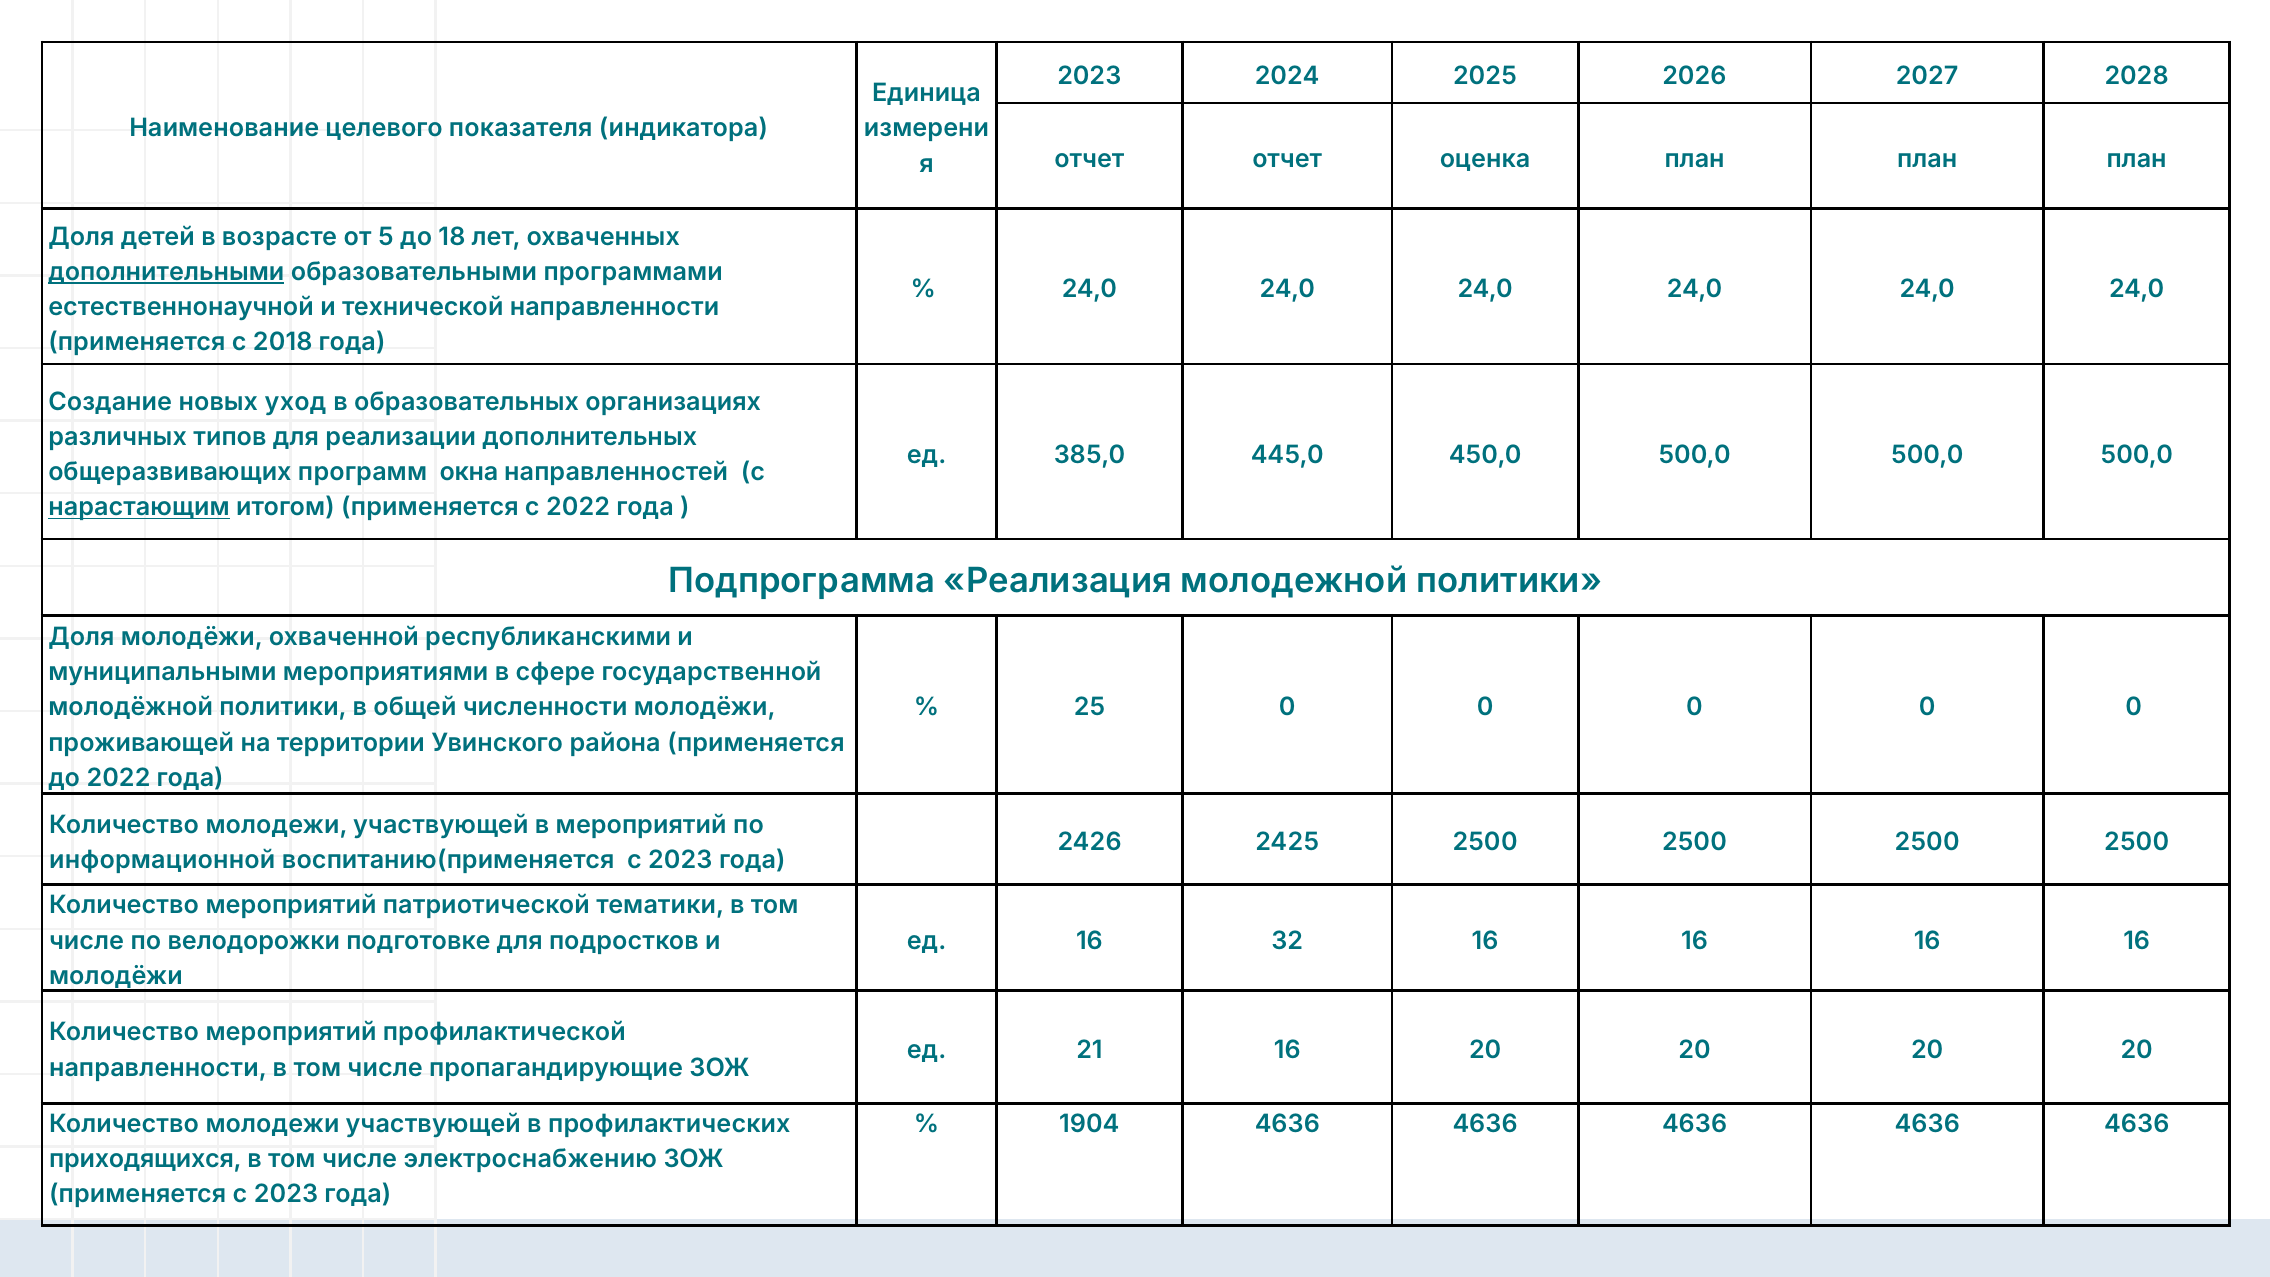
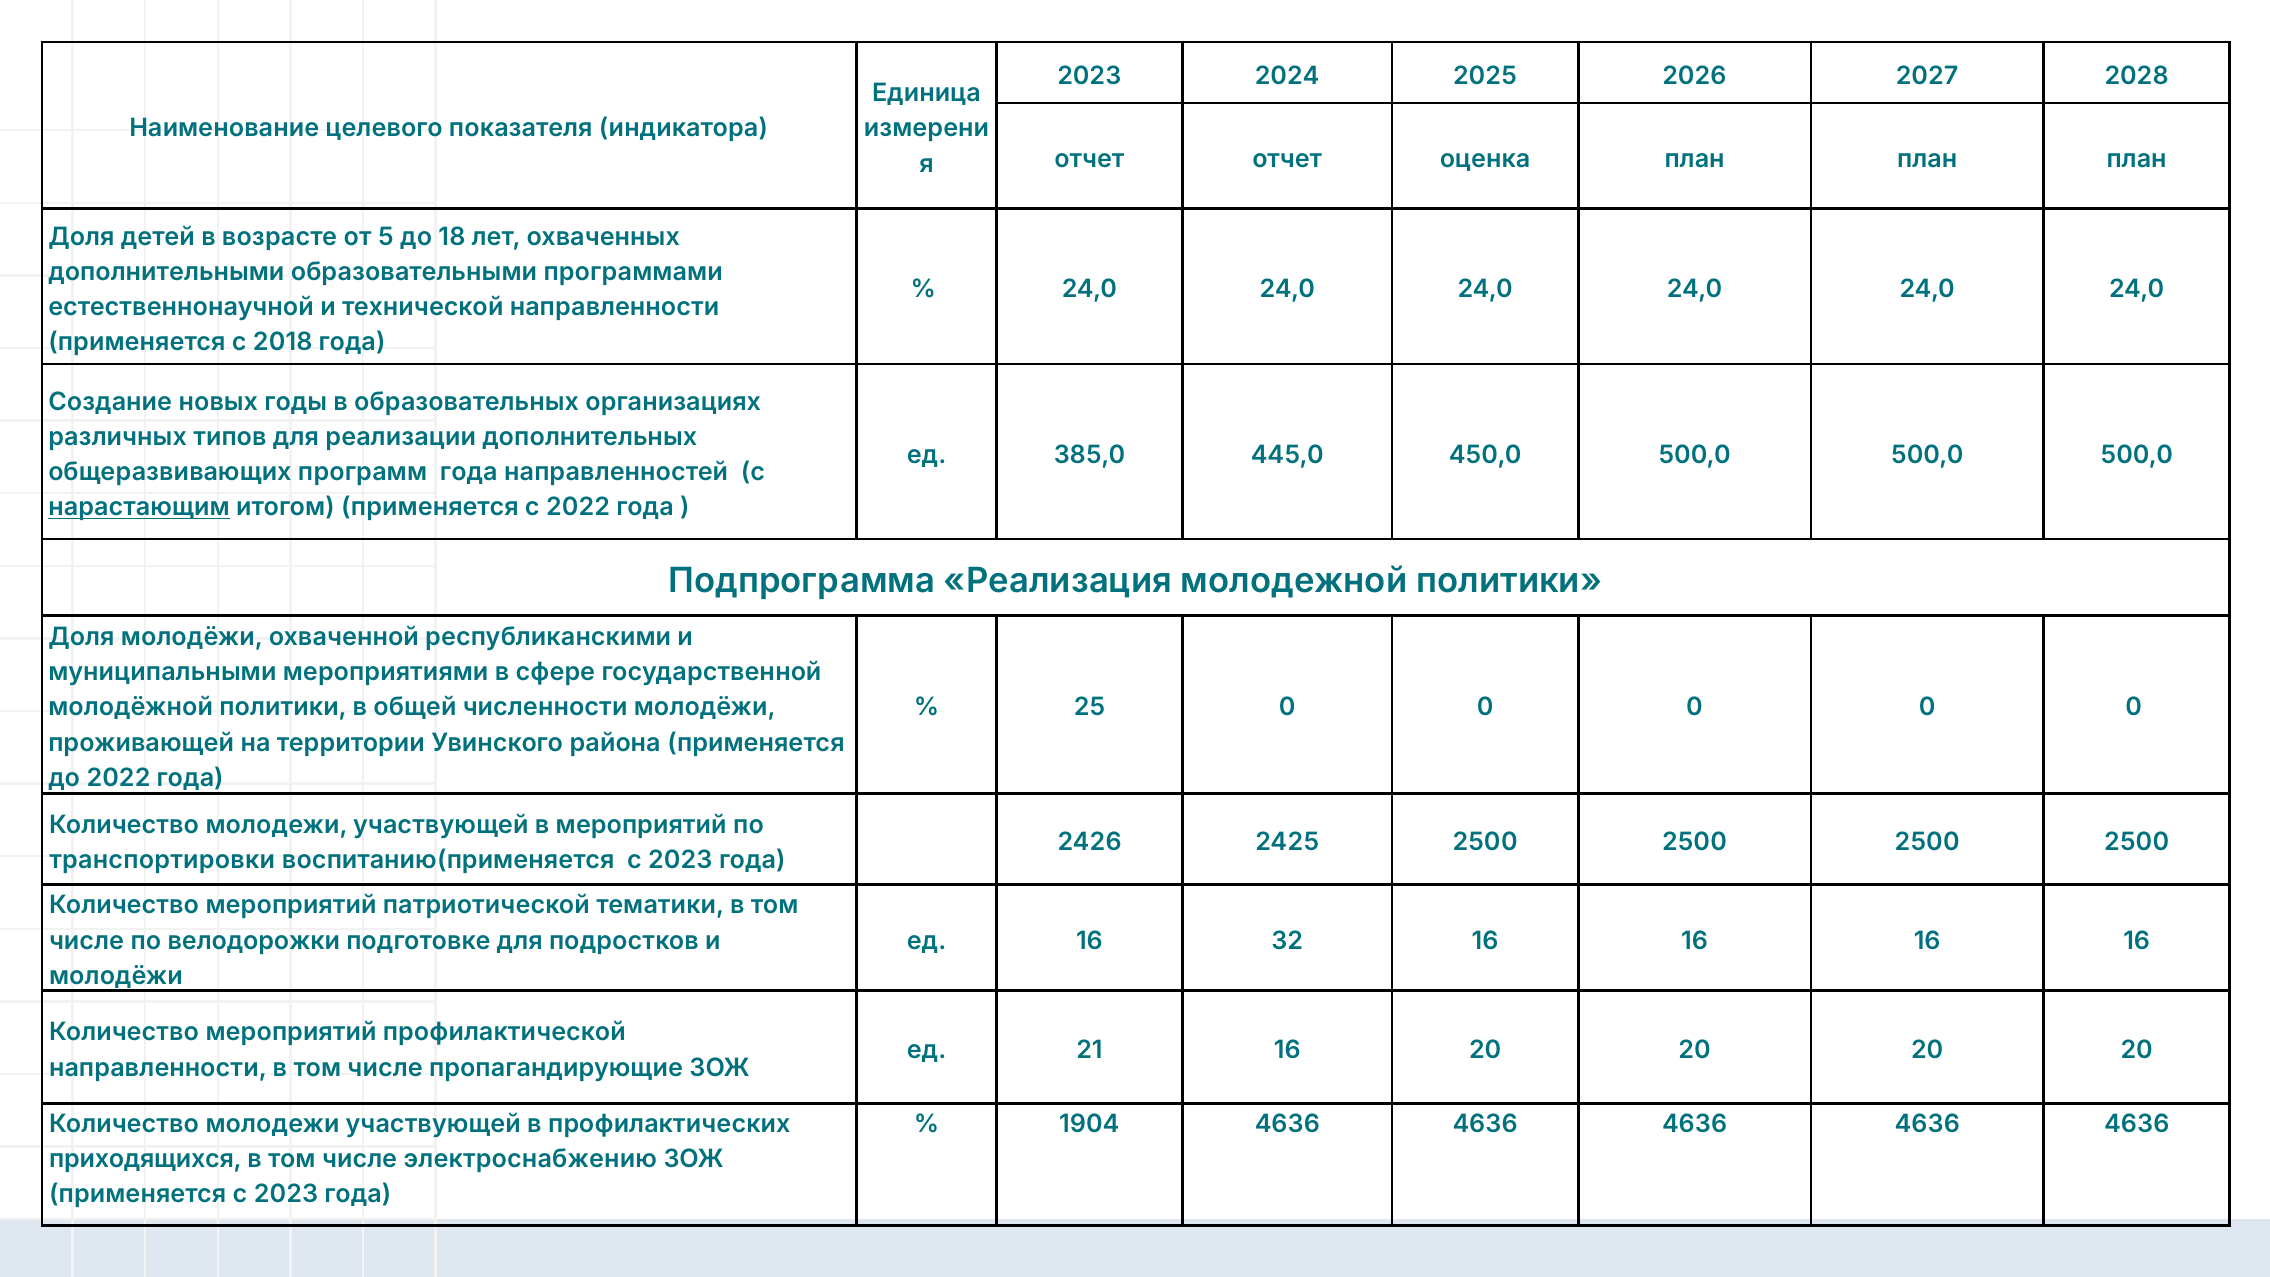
дополнительными underline: present -> none (166, 272)
уход: уход -> годы (296, 402)
программ окна: окна -> года (469, 472)
информационной: информационной -> транспортировки (162, 860)
